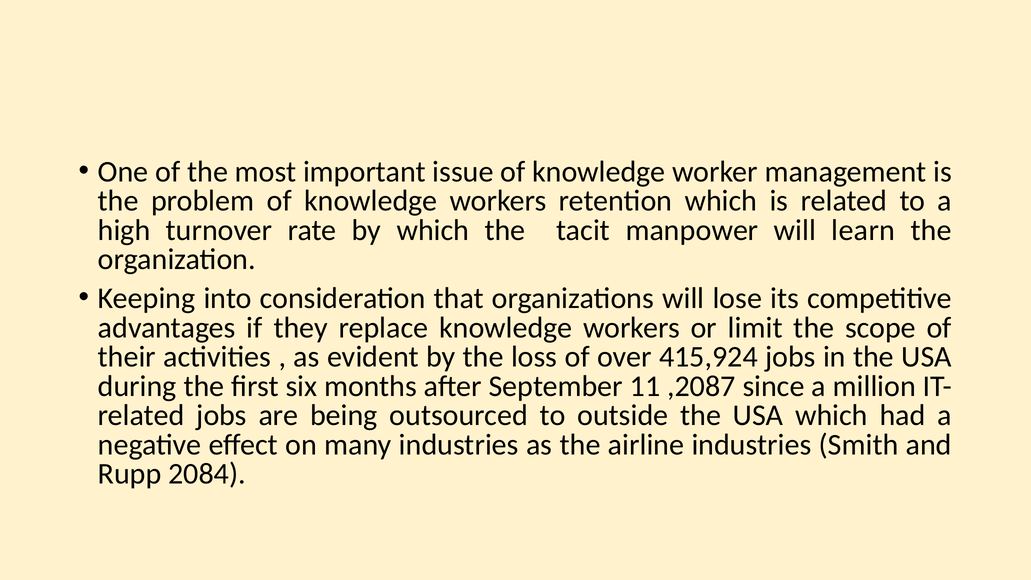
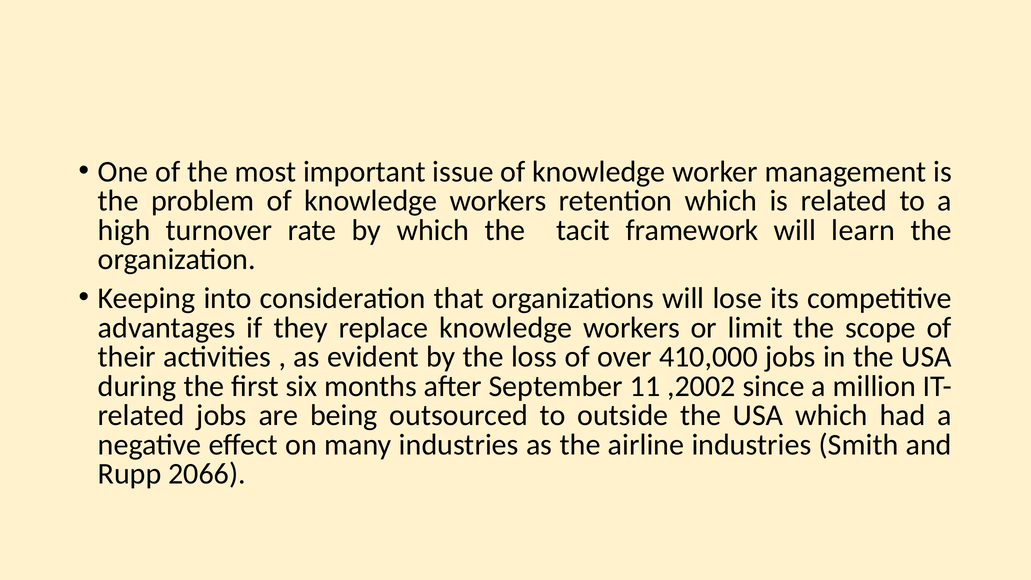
manpower: manpower -> framework (692, 230)
415,924: 415,924 -> 410,000 (708, 357)
,2087: ,2087 -> ,2002 (701, 386)
2084: 2084 -> 2066 (207, 474)
